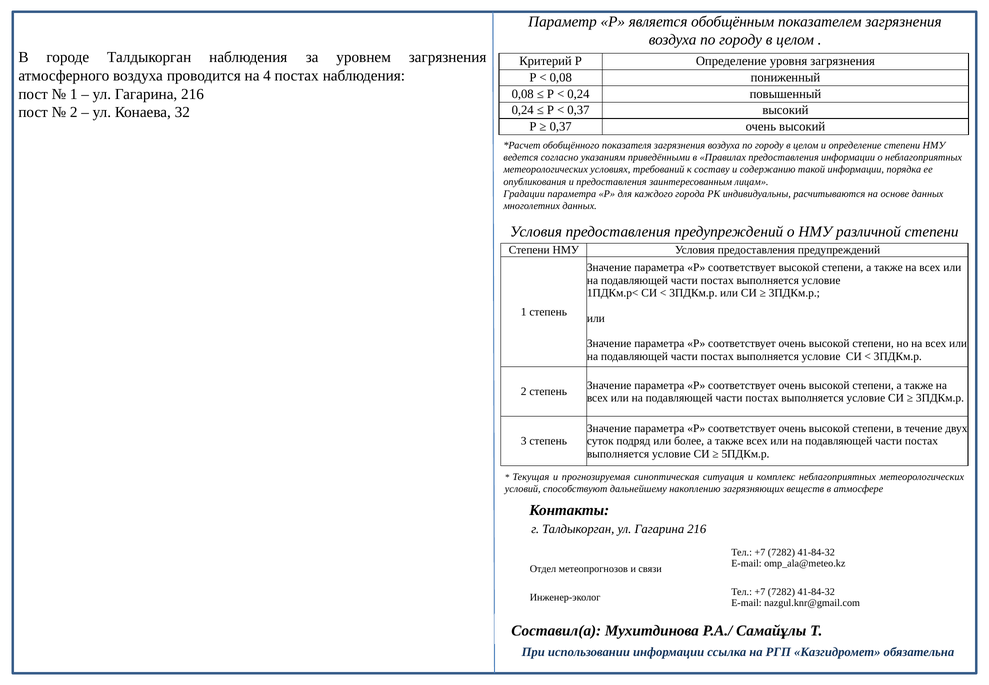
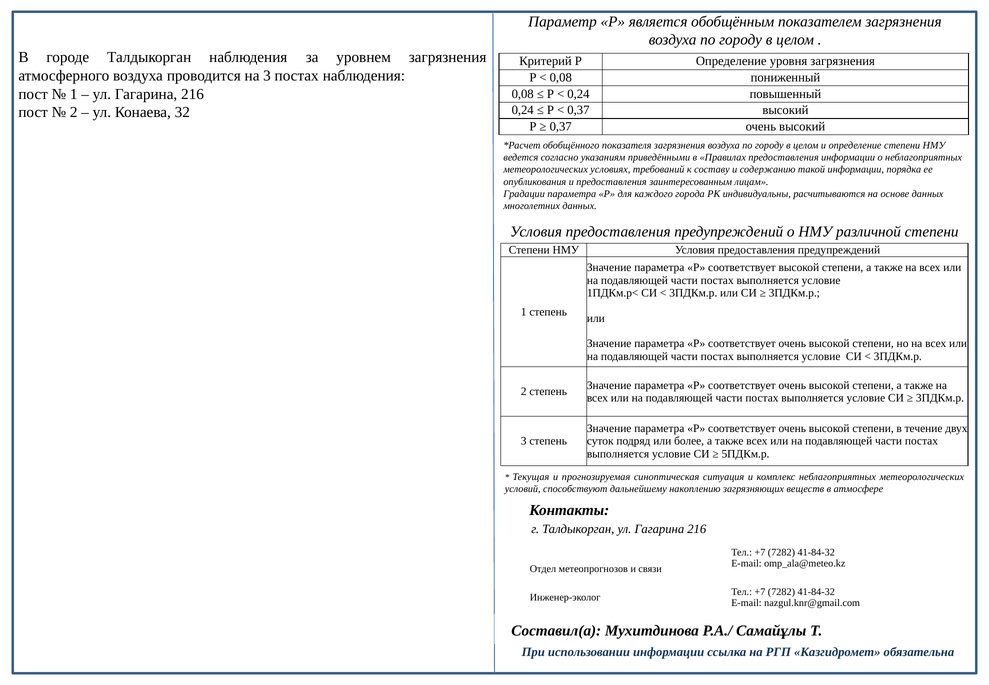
на 4: 4 -> 3 (267, 76)
